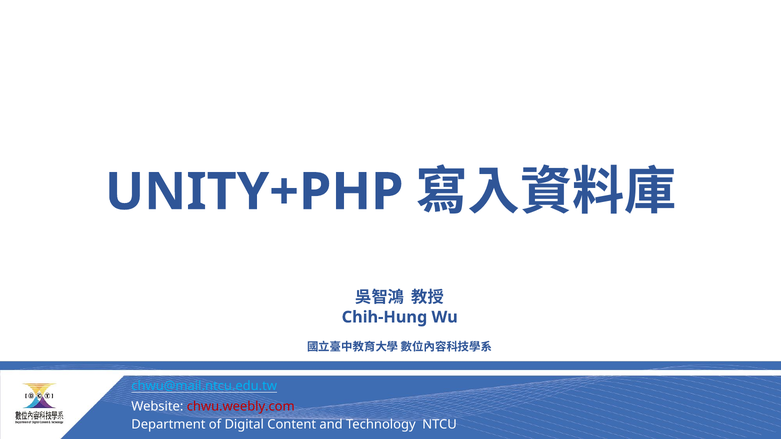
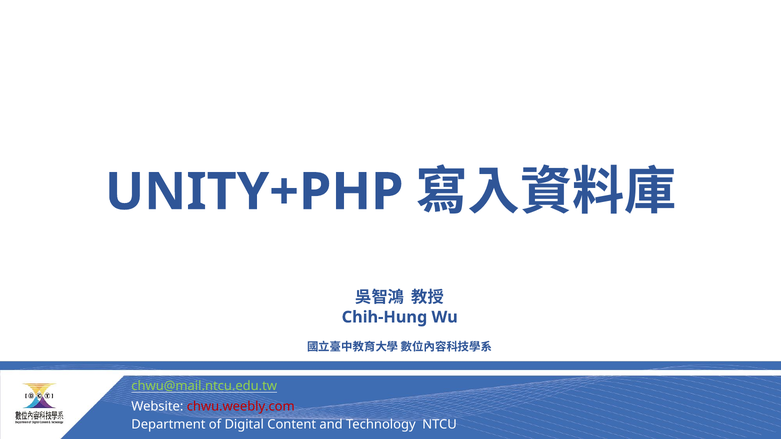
chwu@mail.ntcu.edu.tw colour: light blue -> light green (204, 386)
